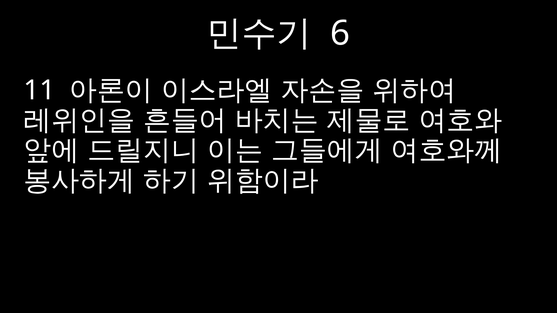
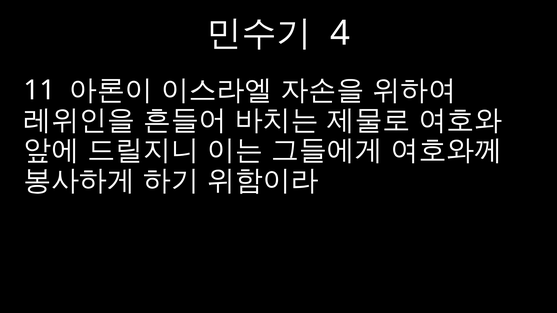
6: 6 -> 4 (340, 34)
